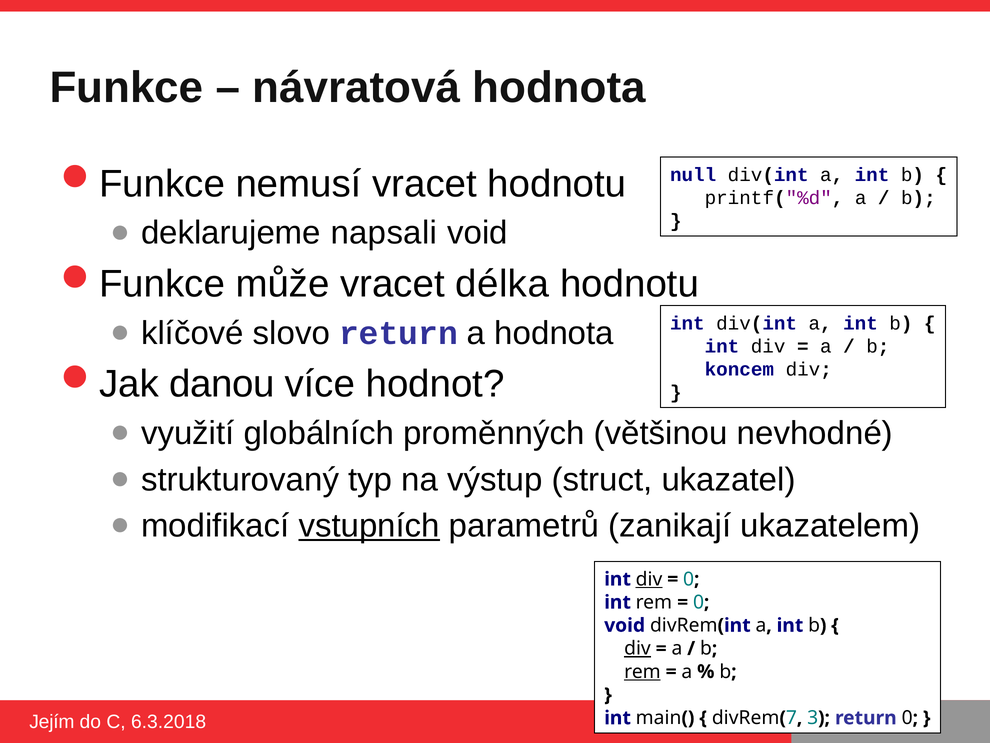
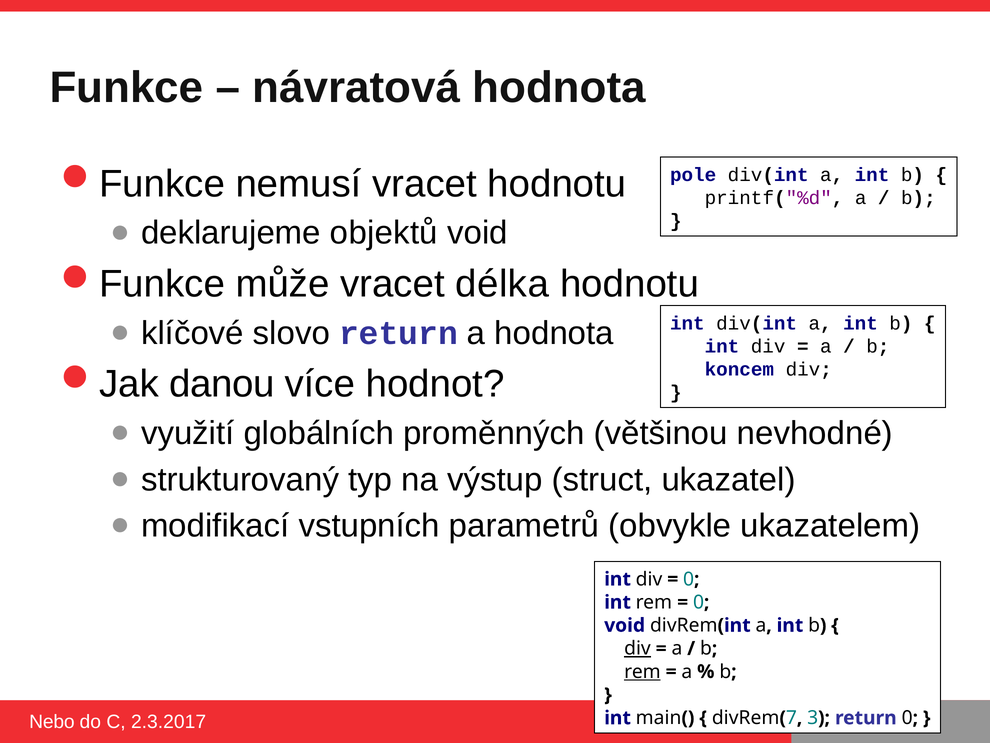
null: null -> pole (693, 175)
napsali: napsali -> objektů (384, 233)
vstupních underline: present -> none (369, 525)
zanikají: zanikají -> obvykle (670, 525)
div underline: present -> none (649, 579)
Jejím: Jejím -> Nebo (52, 721)
6.3.2018: 6.3.2018 -> 2.3.2017 (169, 721)
